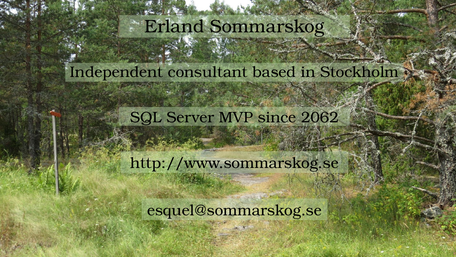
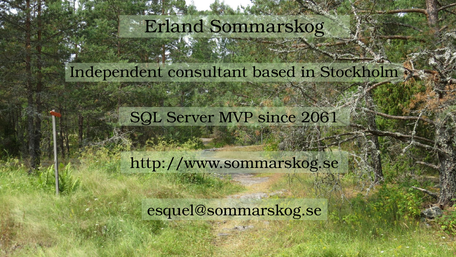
2062: 2062 -> 2061 (320, 117)
